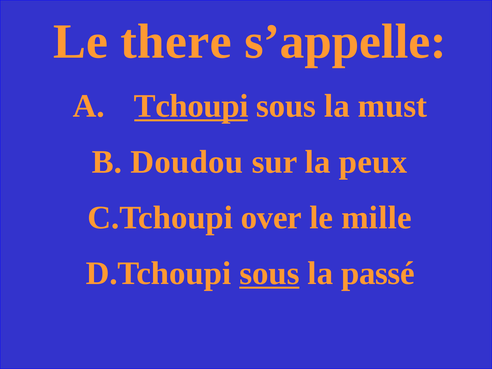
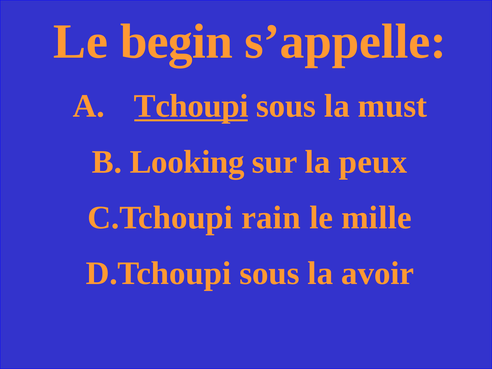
there: there -> begin (176, 42)
Doudou: Doudou -> Looking (187, 162)
over: over -> rain (271, 218)
sous underline: present -> none (269, 273)
passé: passé -> avoir (378, 273)
